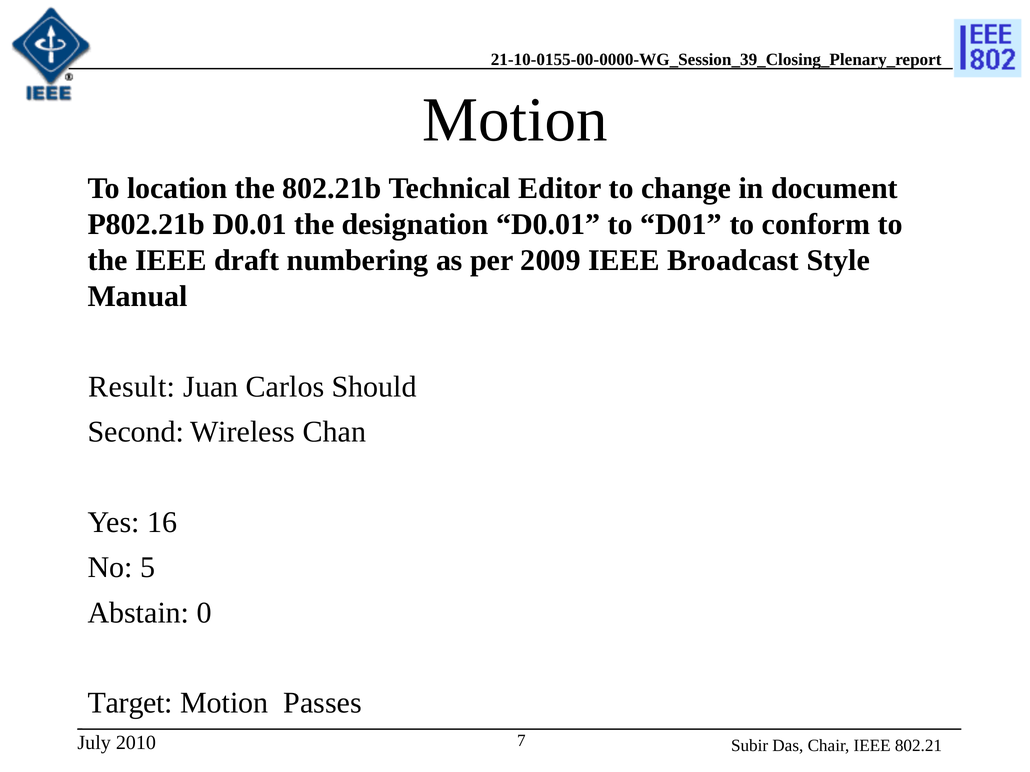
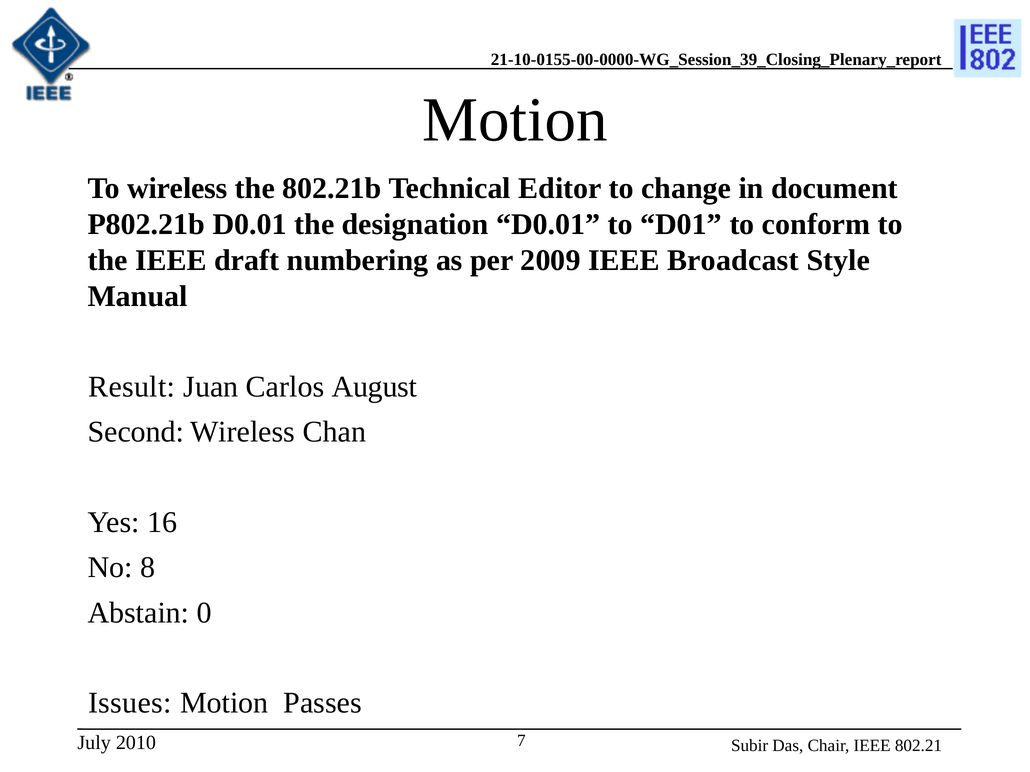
To location: location -> wireless (177, 188)
Should: Should -> August (374, 387)
5: 5 -> 8 (148, 568)
Target: Target -> Issues (130, 704)
